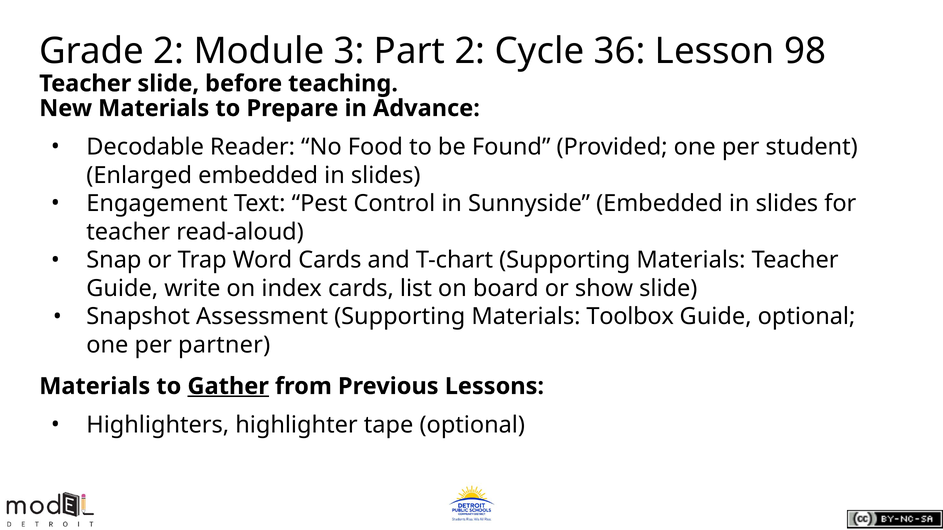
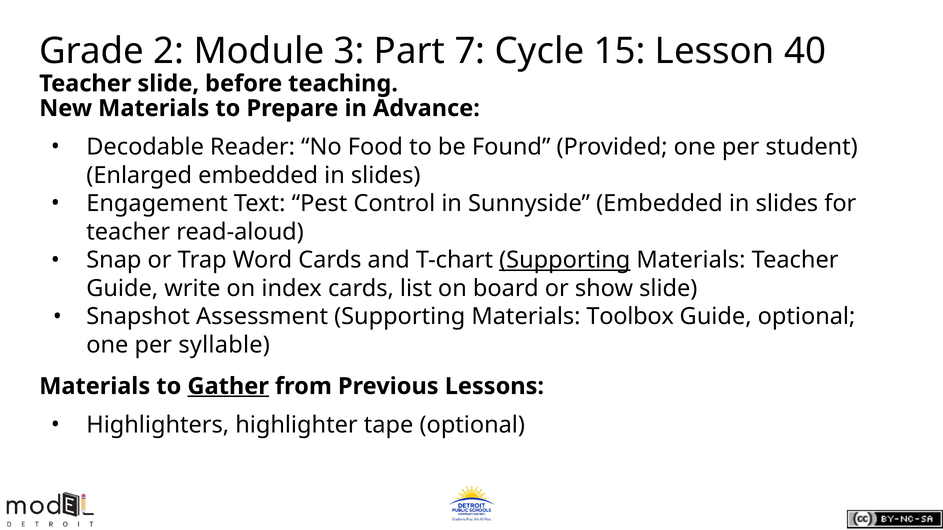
Part 2: 2 -> 7 (470, 51)
36: 36 -> 15 (620, 51)
98: 98 -> 40 (805, 51)
Supporting underline: none -> present (565, 260)
partner: partner -> syllable (224, 345)
